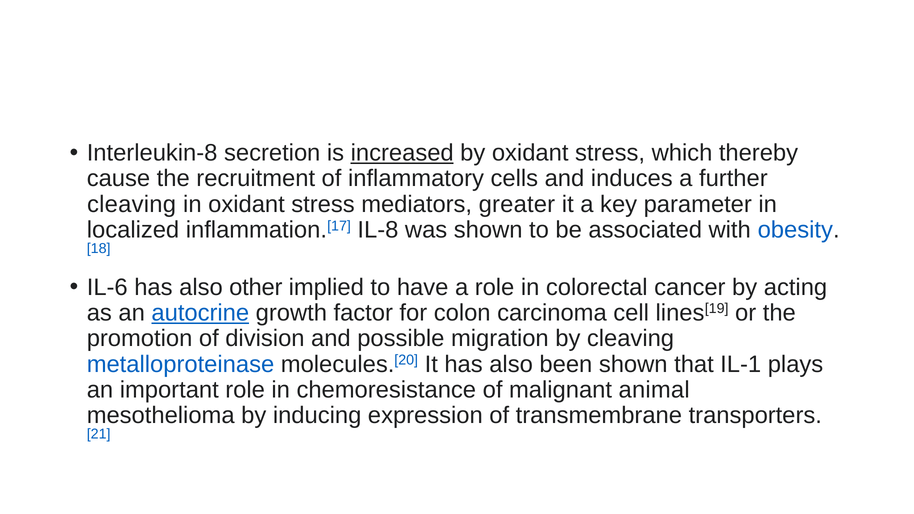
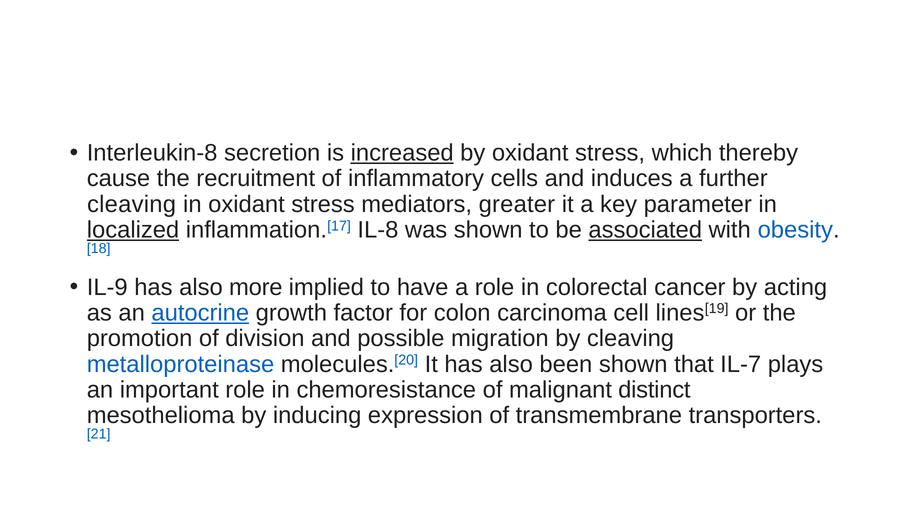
localized underline: none -> present (133, 230)
associated underline: none -> present (645, 230)
IL-6: IL-6 -> IL-9 (107, 287)
other: other -> more (256, 287)
IL-1: IL-1 -> IL-7 (741, 364)
animal: animal -> distinct (654, 390)
